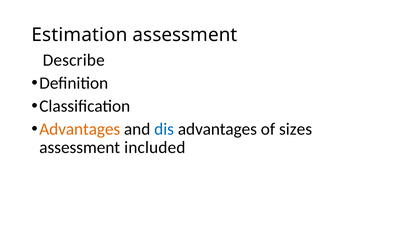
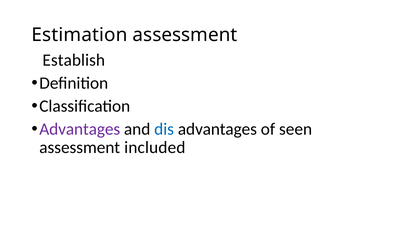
Describe: Describe -> Establish (74, 60)
Advantages colour: orange -> purple (80, 129)
sizes: sizes -> seen (296, 129)
